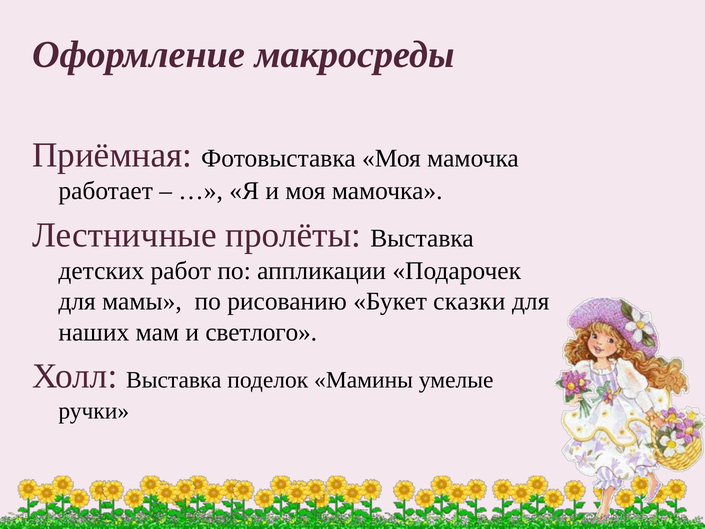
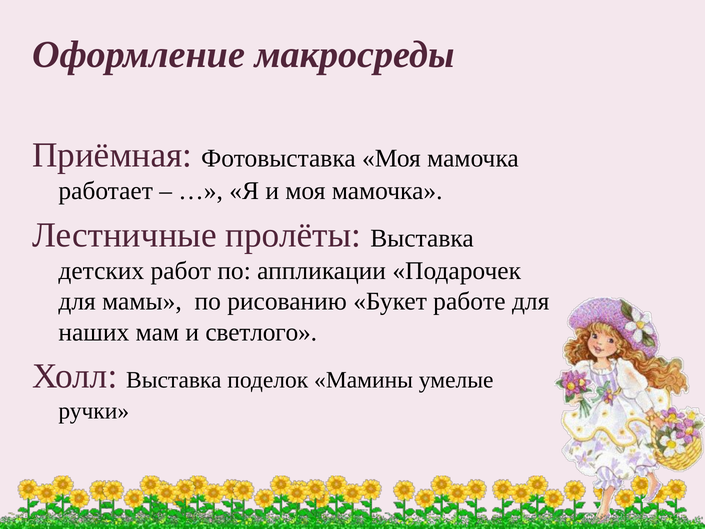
сказки: сказки -> работе (469, 301)
